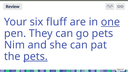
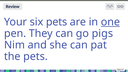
six fluff: fluff -> pets (57, 22)
go pets: pets -> pigs (102, 33)
pets underline: present -> none (35, 56)
